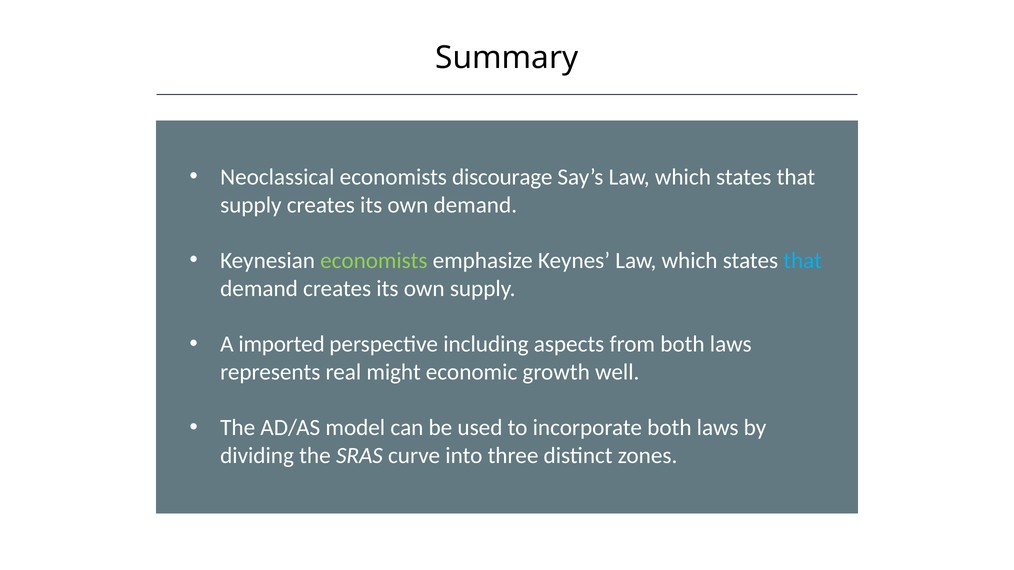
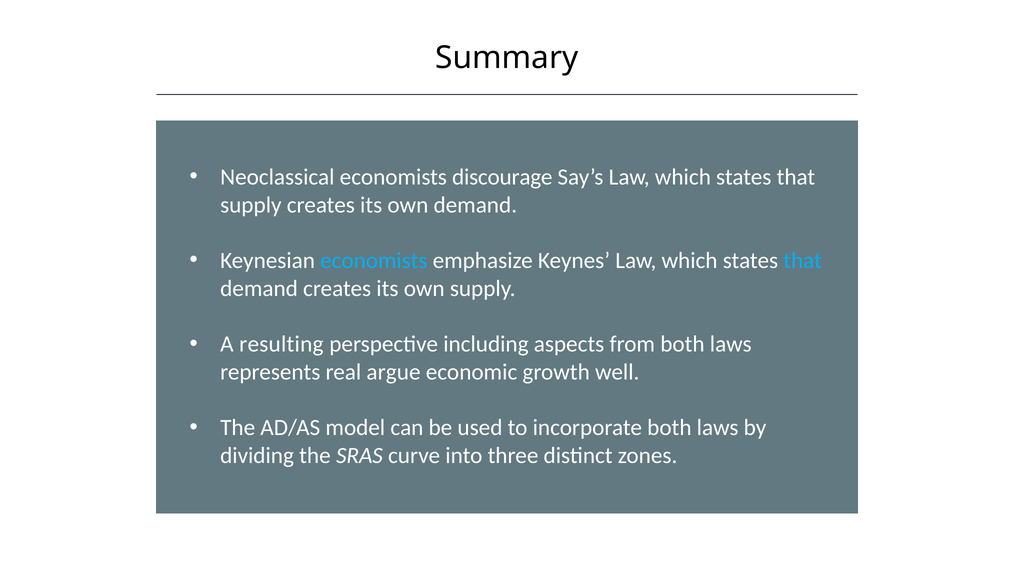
economists colour: light green -> light blue (374, 261)
imported: imported -> resulting (281, 344)
might: might -> argue (394, 372)
